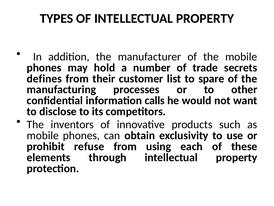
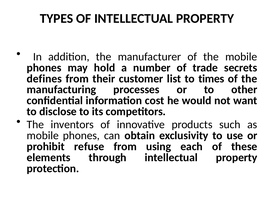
spare: spare -> times (211, 78)
calls: calls -> cost (155, 100)
